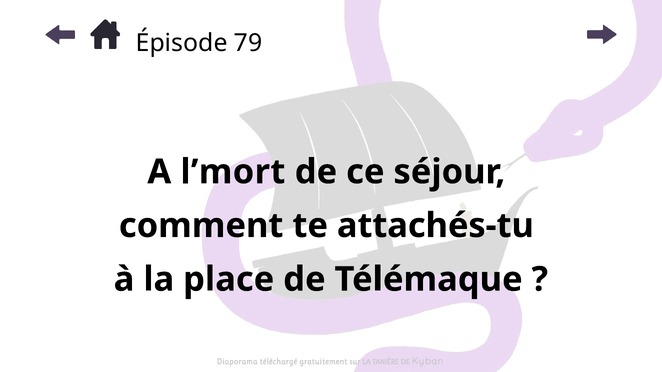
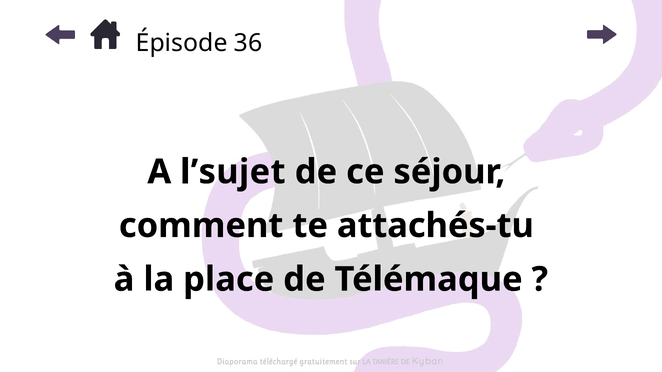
79: 79 -> 36 (248, 43)
l’mort: l’mort -> l’sujet (233, 172)
